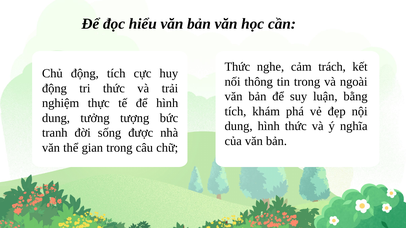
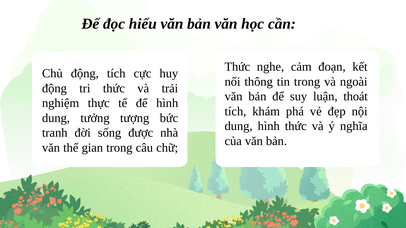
trách: trách -> đoạn (332, 67)
bằng: bằng -> thoát (356, 97)
